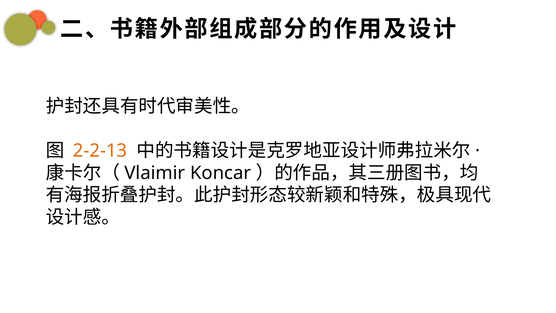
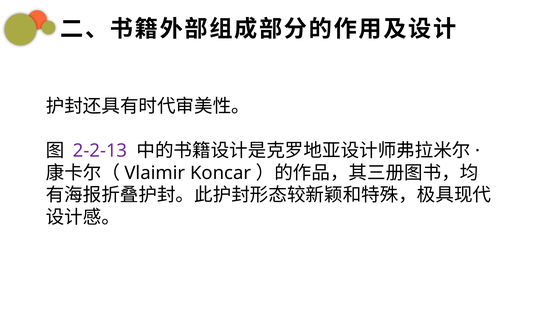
2-2-13 colour: orange -> purple (100, 151)
